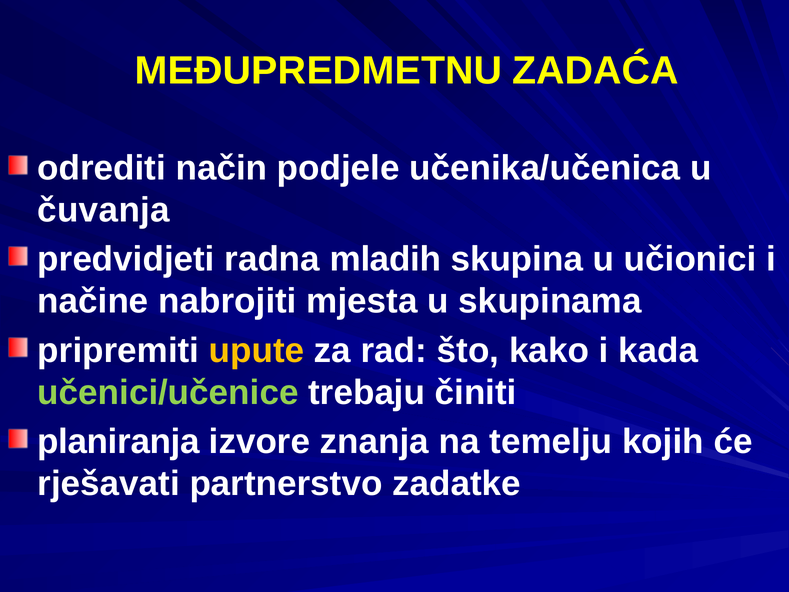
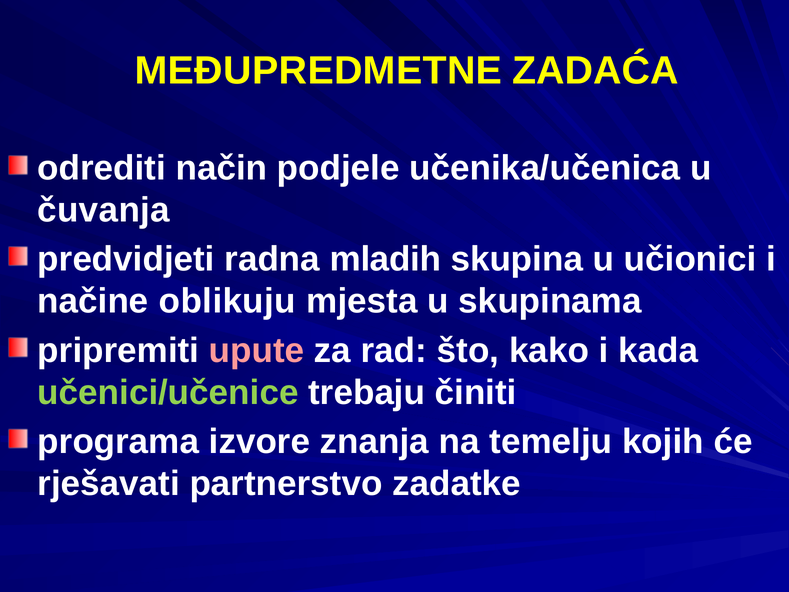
MEĐUPREDMETNU: MEĐUPREDMETNU -> MEĐUPREDMETNE (318, 71)
nabrojiti: nabrojiti -> oblikuju (227, 301)
upute colour: yellow -> pink (257, 350)
planiranja: planiranja -> programa (118, 442)
